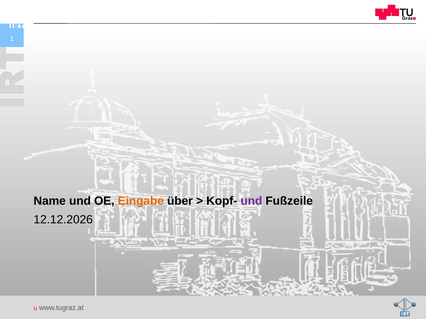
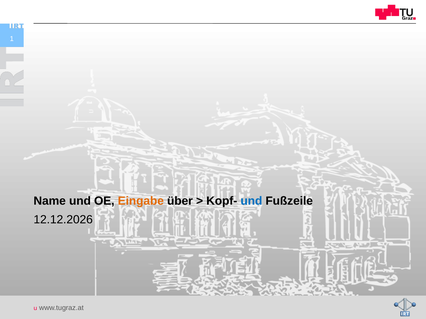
und colour: purple -> blue (251, 201)
